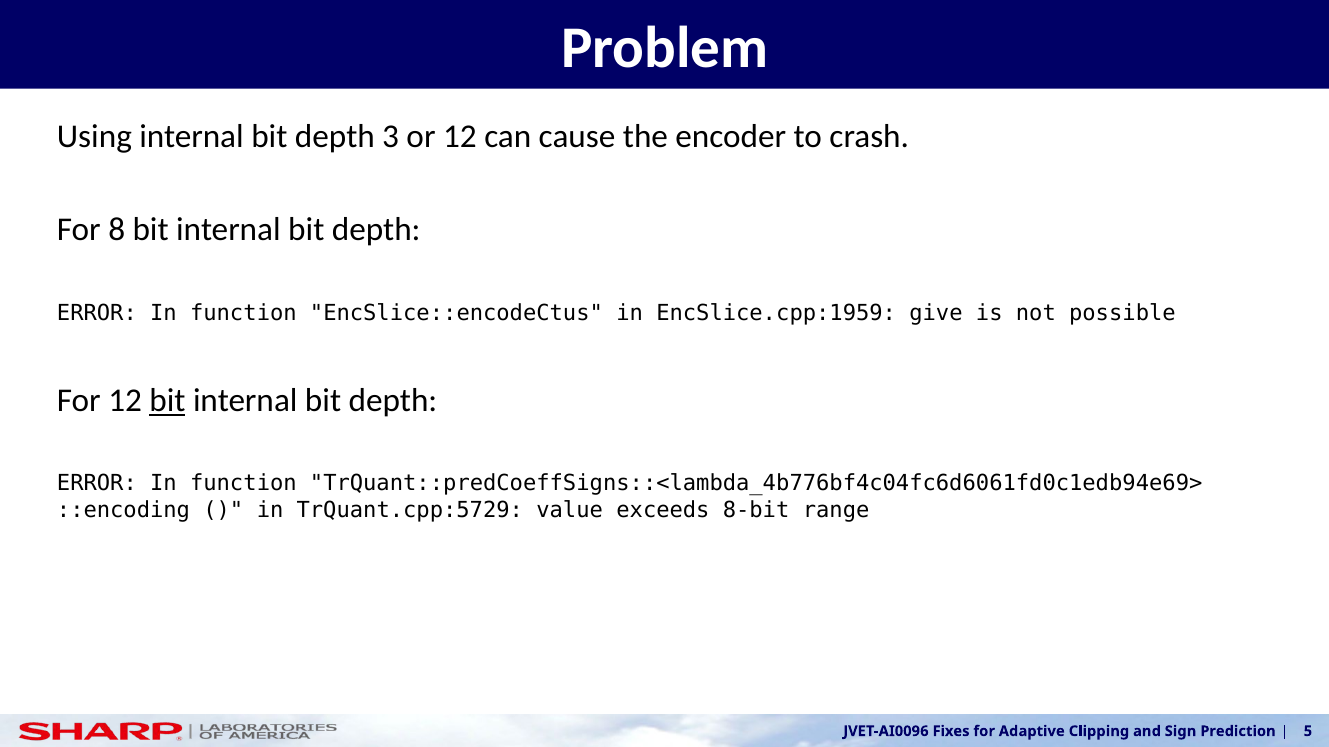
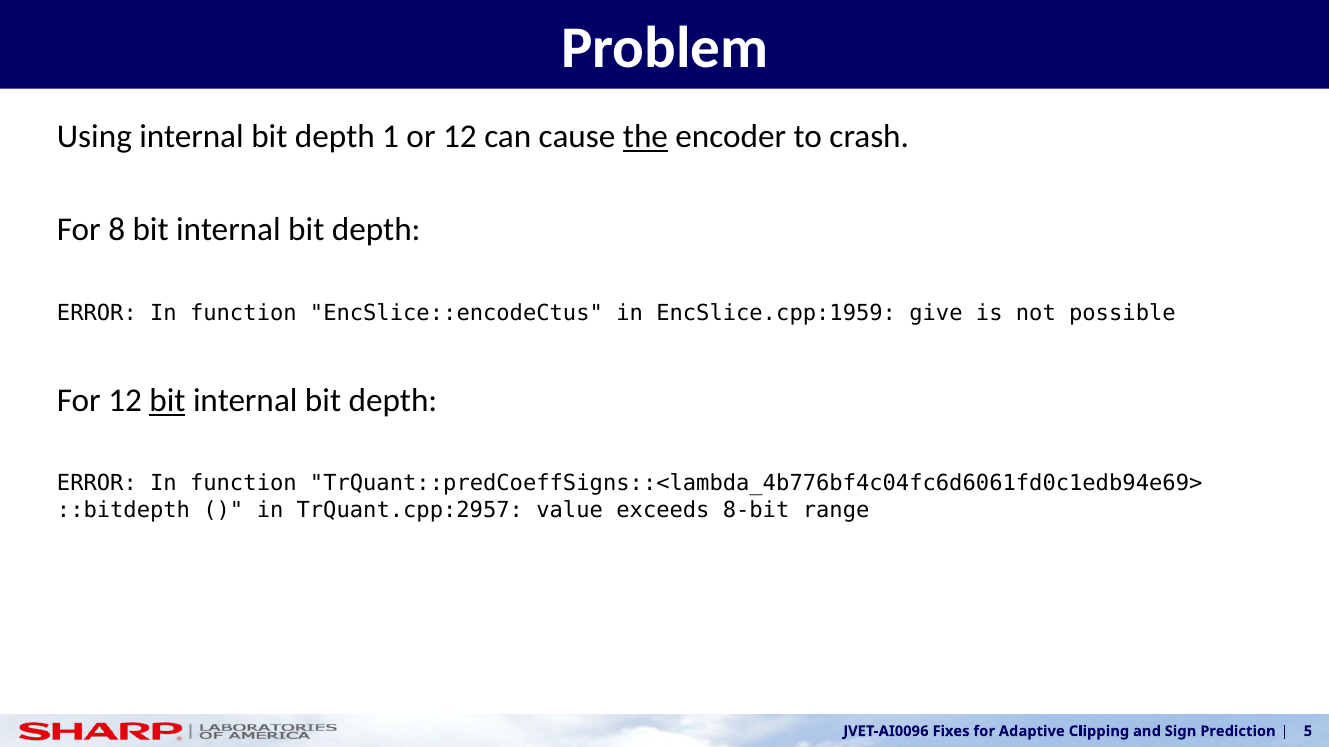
3: 3 -> 1 (391, 137)
the underline: none -> present (645, 137)
::encoding: ::encoding -> ::bitdepth (124, 511)
TrQuant.cpp:5729: TrQuant.cpp:5729 -> TrQuant.cpp:2957 (410, 511)
